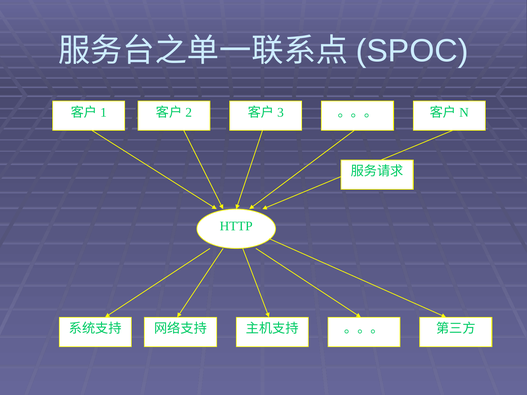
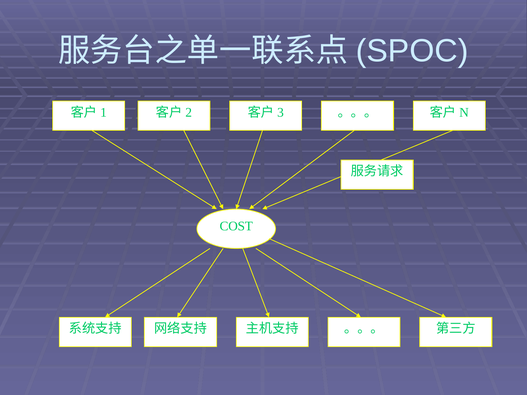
HTTP: HTTP -> COST (236, 226)
